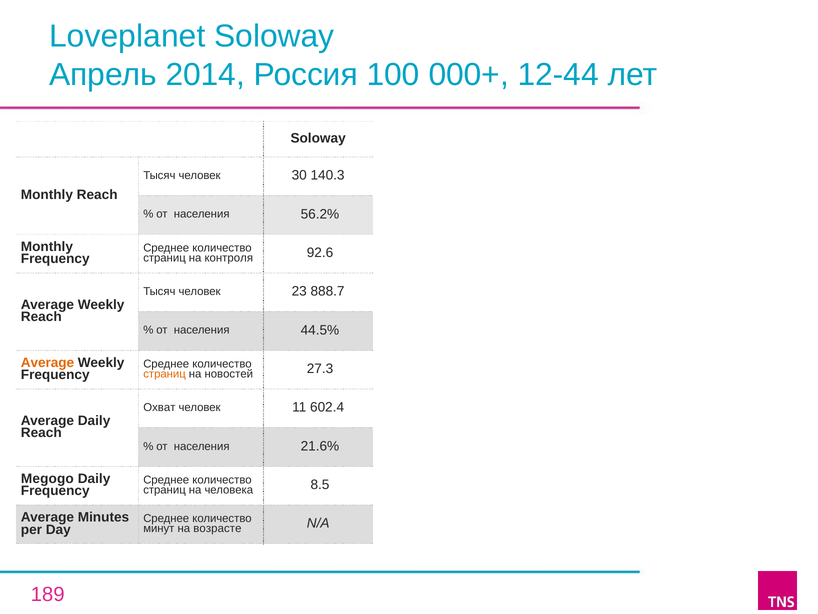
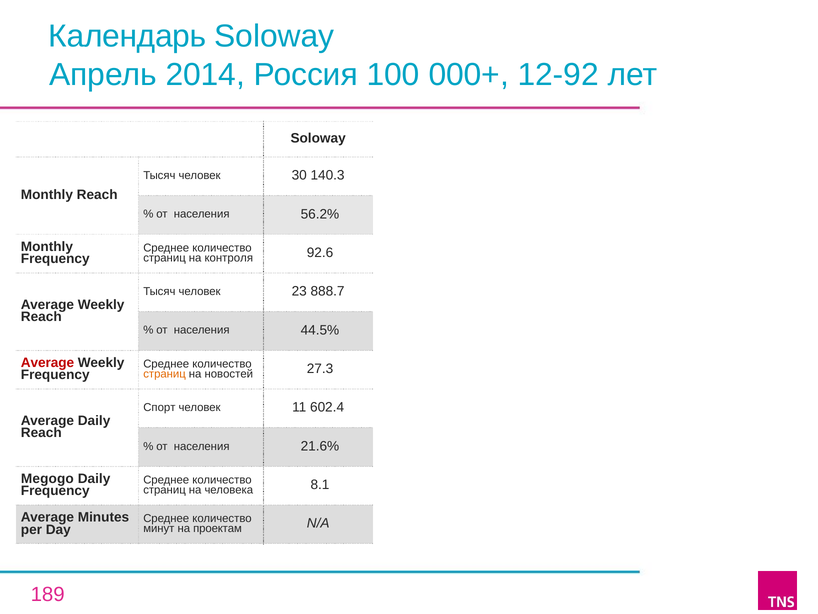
Loveplanet: Loveplanet -> Календарь (127, 36)
12-44: 12-44 -> 12-92 (558, 74)
Average colour: orange -> red (47, 362)
Охват: Охват -> Спорт (159, 407)
8.5: 8.5 -> 8.1 (320, 484)
возрасте: возрасте -> проектам (218, 528)
